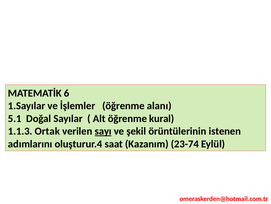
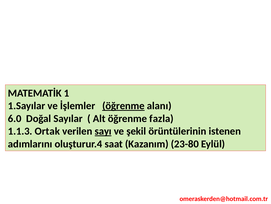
6: 6 -> 1 (67, 93)
öğrenme underline: none -> present (123, 105)
5.1: 5.1 -> 6.0 (15, 118)
kural: kural -> fazla (162, 118)
23-74: 23-74 -> 23-80 (185, 143)
